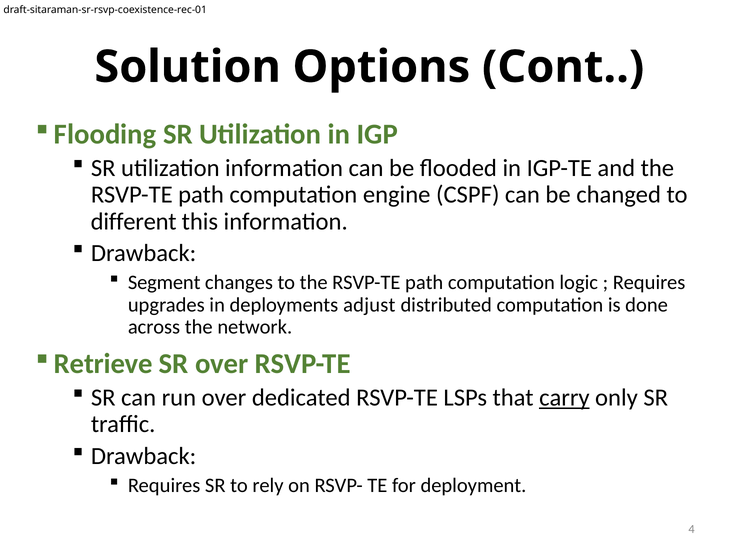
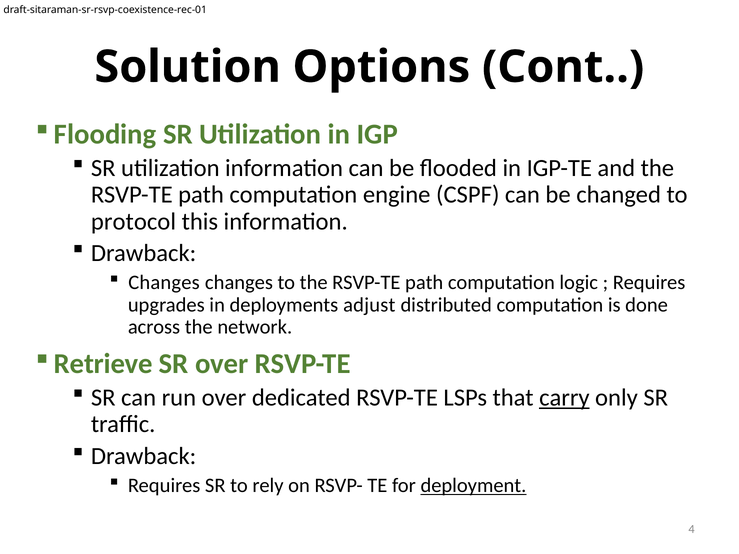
different: different -> protocol (133, 222)
Segment: Segment -> Changes (164, 283)
deployment underline: none -> present (473, 486)
